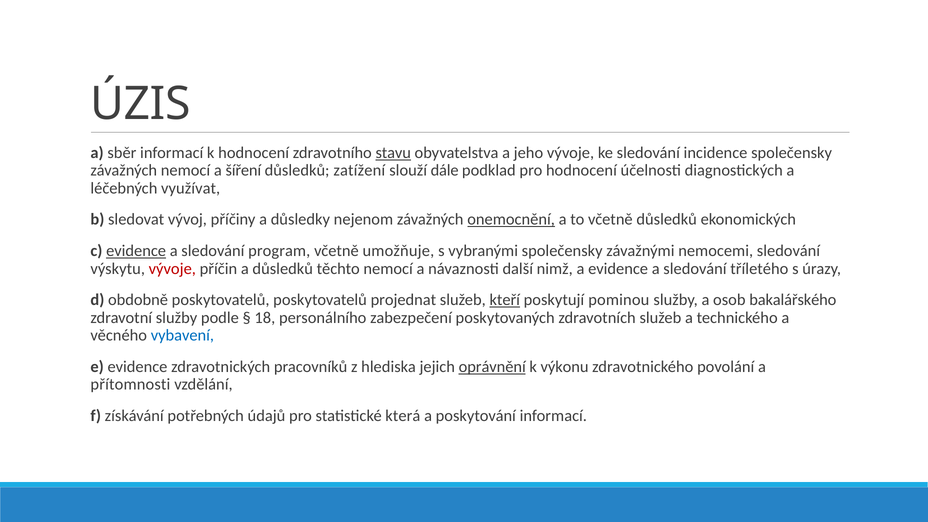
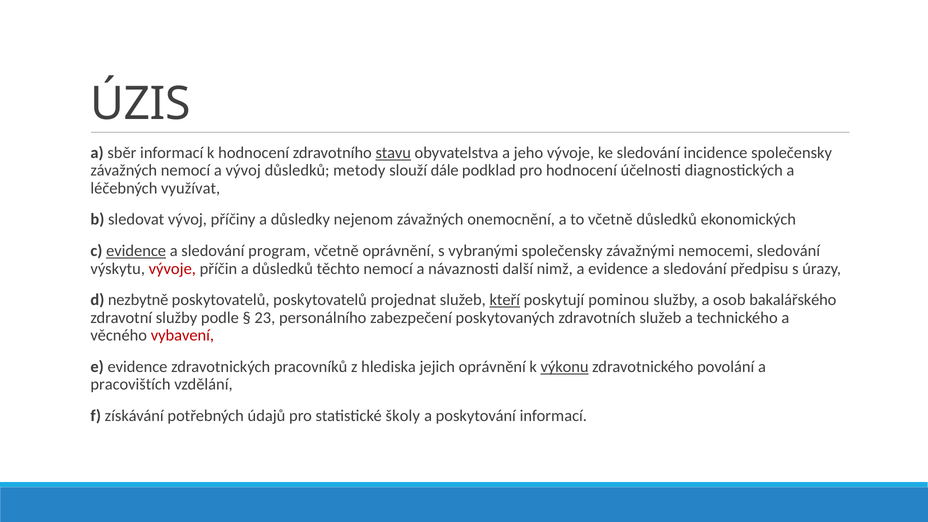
a šíření: šíření -> vývoj (243, 170)
zatížení: zatížení -> metody (359, 170)
onemocnění underline: present -> none (511, 220)
včetně umožňuje: umožňuje -> oprávnění (398, 251)
tříletého: tříletého -> předpisu (759, 269)
obdobně: obdobně -> nezbytně (138, 300)
18: 18 -> 23 (265, 318)
vybavení colour: blue -> red (182, 335)
oprávnění underline: present -> none (492, 367)
výkonu underline: none -> present (565, 367)
přítomnosti: přítomnosti -> pracovištích (131, 384)
která: která -> školy (403, 416)
